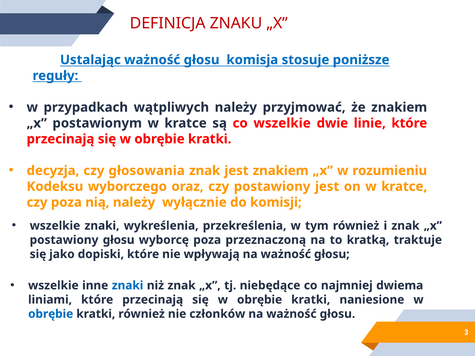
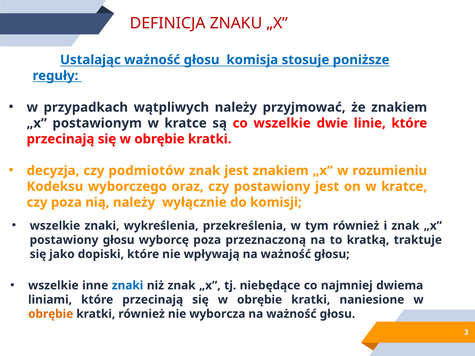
głosowania: głosowania -> podmiotów (147, 171)
obrębie colour: blue -> orange (51, 314)
członków: członków -> wyborcza (217, 314)
